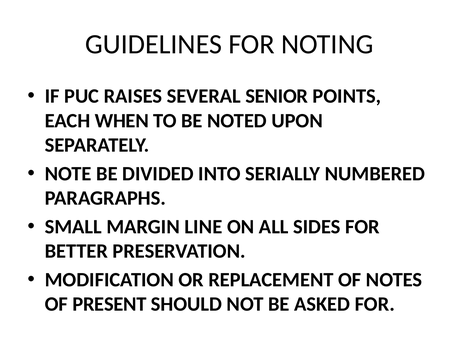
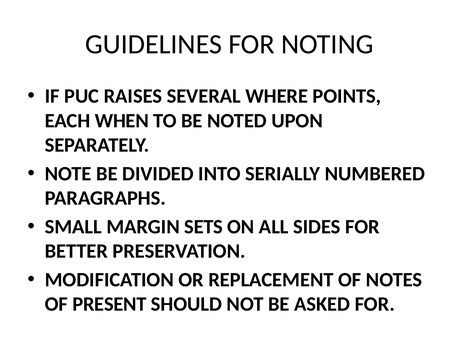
SENIOR: SENIOR -> WHERE (277, 96)
LINE: LINE -> SETS (204, 227)
